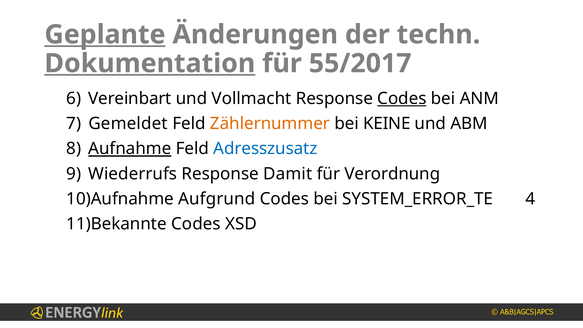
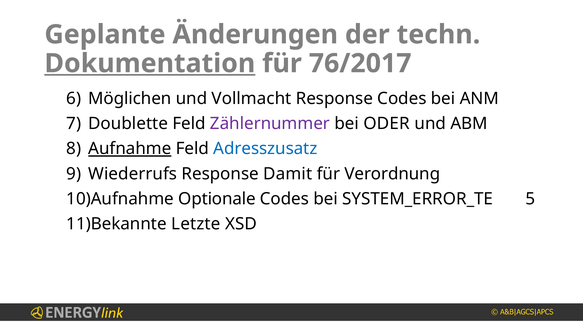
Geplante underline: present -> none (105, 35)
55/2017: 55/2017 -> 76/2017 (360, 63)
Vereinbart: Vereinbart -> Möglichen (130, 99)
Codes underline: present -> none (402, 99)
Gemeldet: Gemeldet -> Doublette (128, 124)
Zählernummer colour: orange -> purple (270, 124)
KEINE: KEINE -> ODER (387, 124)
Aufgrund: Aufgrund -> Optionale (217, 199)
4: 4 -> 5 (530, 199)
Codes: Codes -> Letzte (196, 224)
